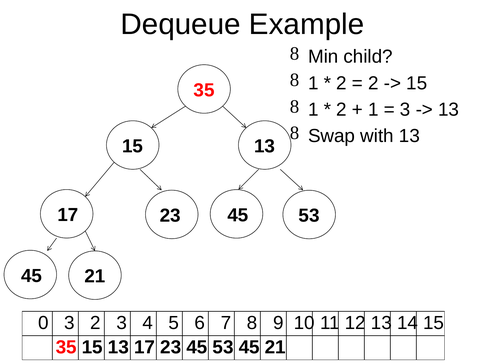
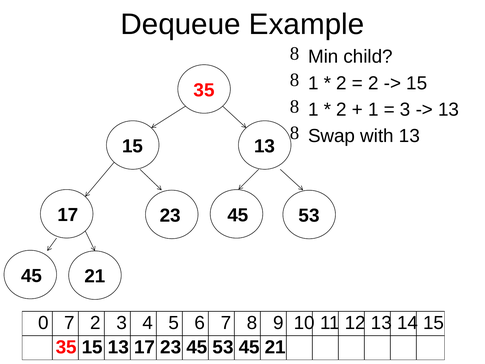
0 3: 3 -> 7 (69, 323)
